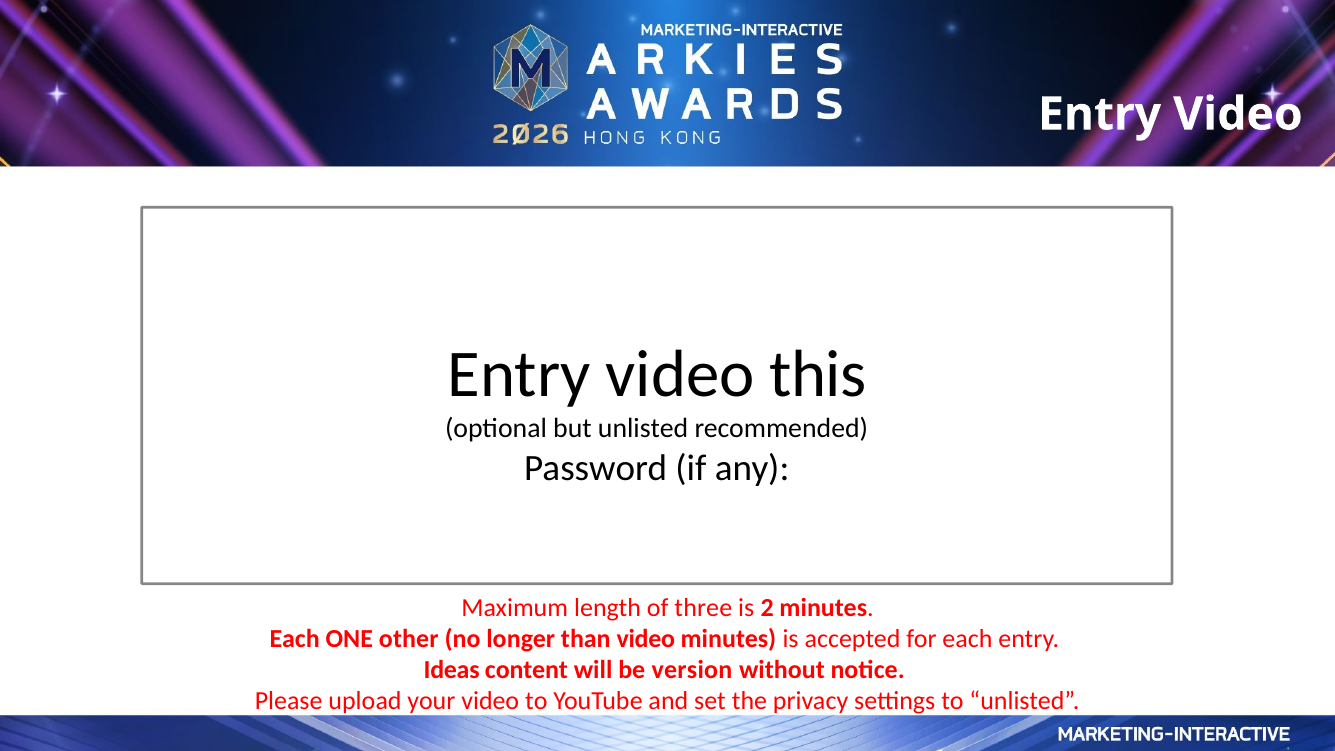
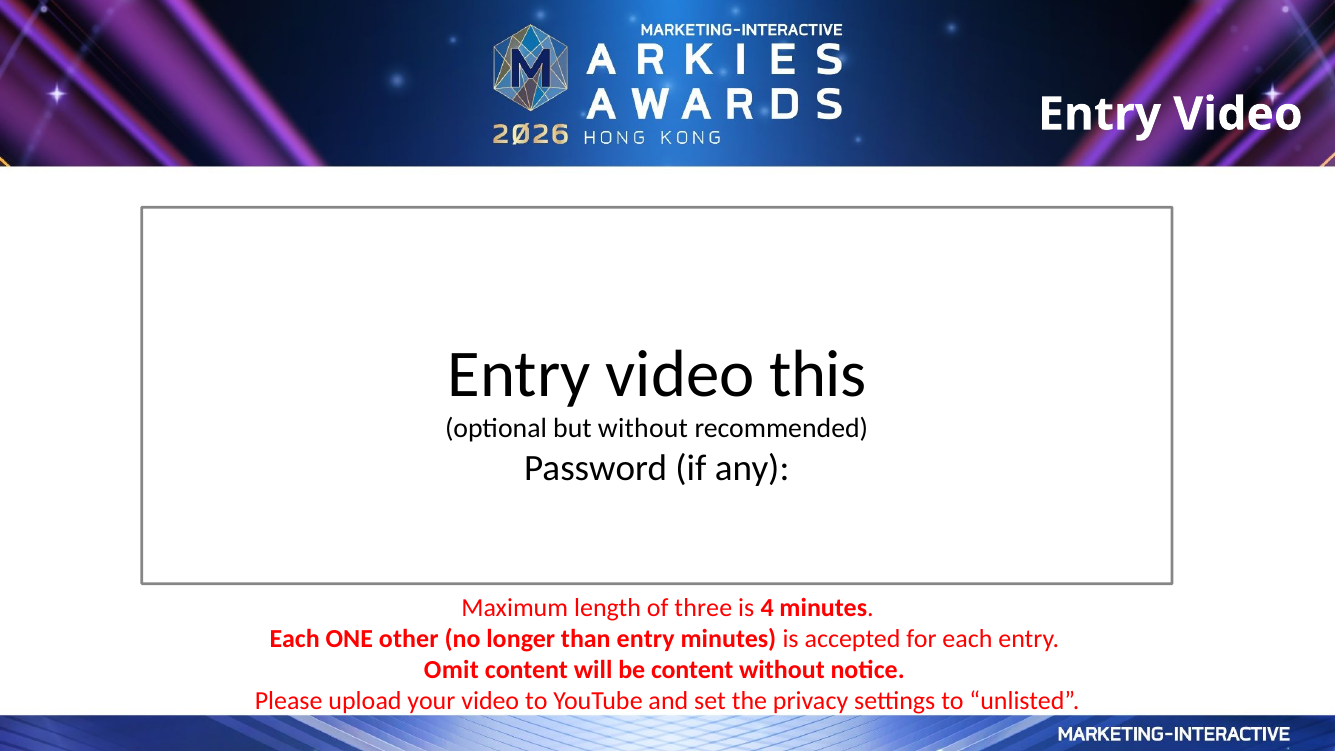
but unlisted: unlisted -> without (643, 428)
2: 2 -> 4 (767, 608)
than video: video -> entry (646, 639)
Ideas: Ideas -> Omit (451, 670)
be version: version -> content (692, 670)
